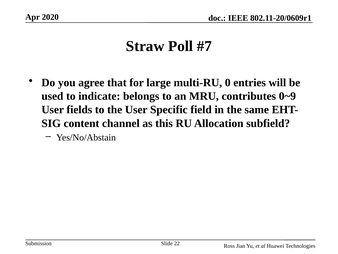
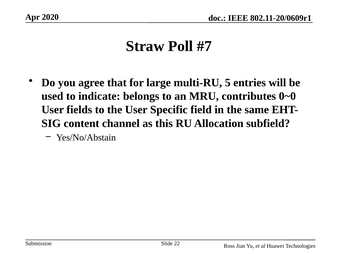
0: 0 -> 5 (228, 82)
0~9: 0~9 -> 0~0 (287, 96)
